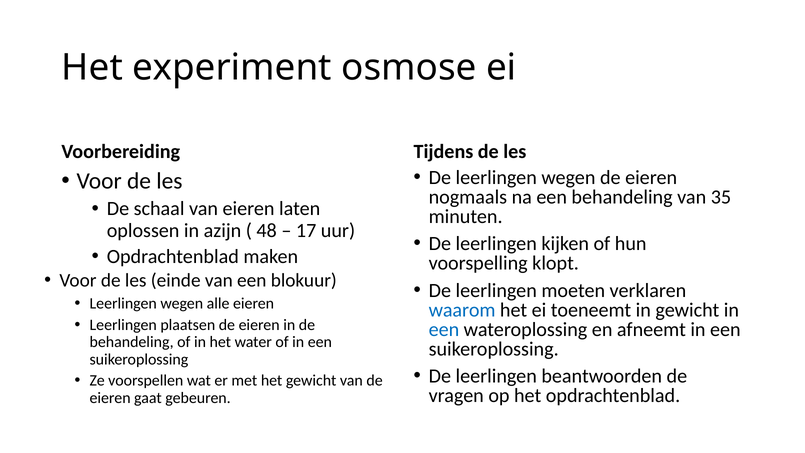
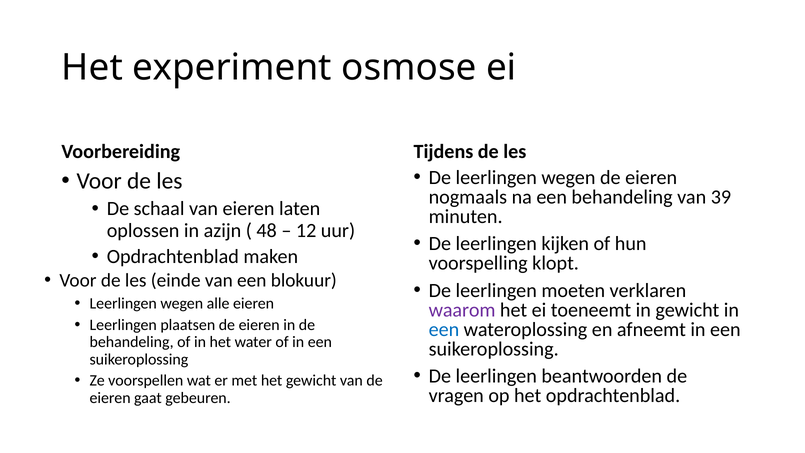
35: 35 -> 39 (721, 197)
17: 17 -> 12 (306, 230)
waarom colour: blue -> purple (462, 310)
